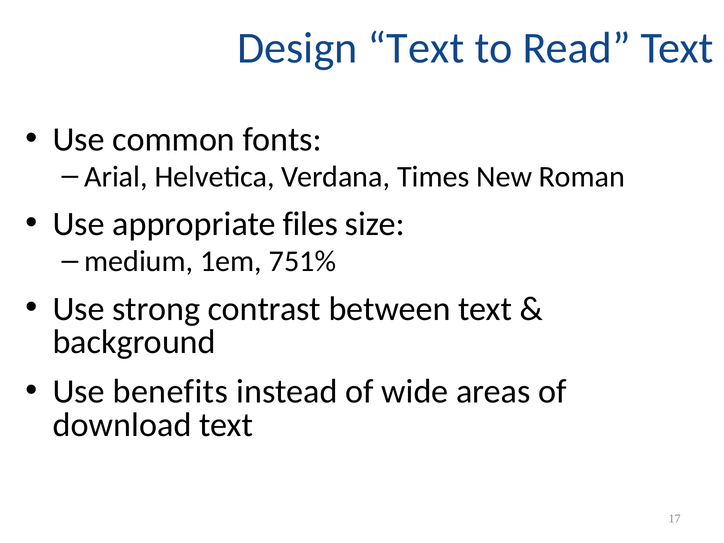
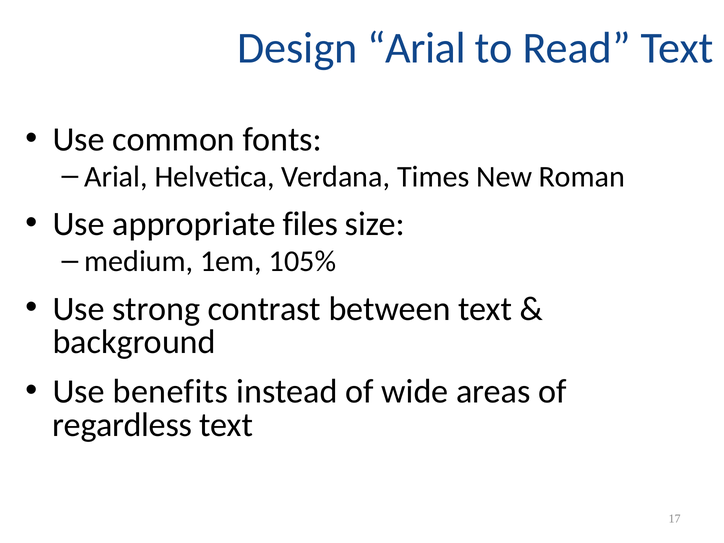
Design Text: Text -> Arial (416, 48)
751%: 751% -> 105% (302, 261)
download: download -> regardless (122, 425)
